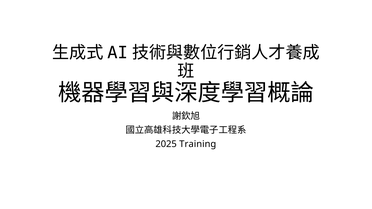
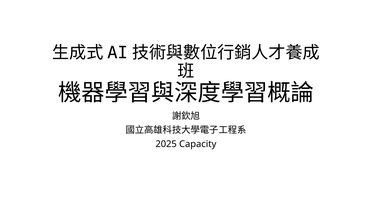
Training: Training -> Capacity (198, 144)
